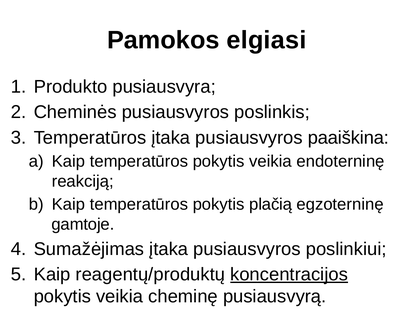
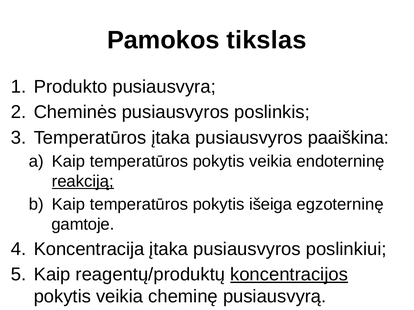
elgiasi: elgiasi -> tikslas (266, 40)
reakciją underline: none -> present (83, 182)
plačią: plačią -> išeiga (271, 205)
Sumažėjimas: Sumažėjimas -> Koncentracija (89, 249)
